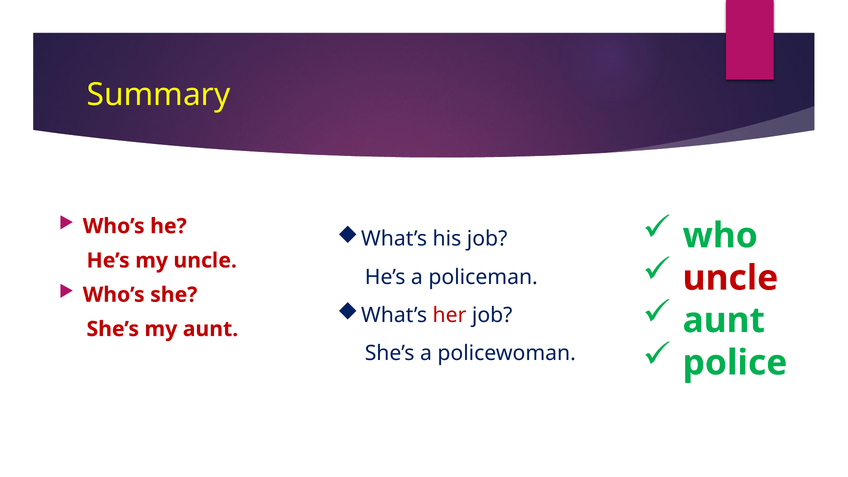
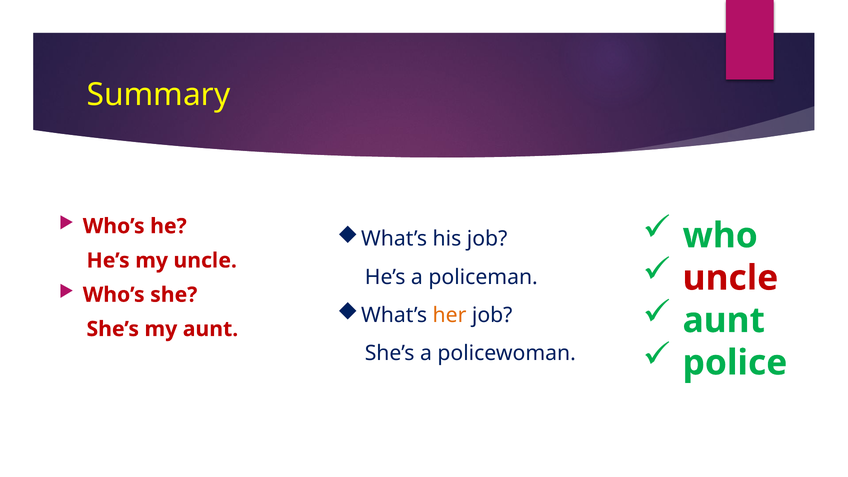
her colour: red -> orange (449, 315)
